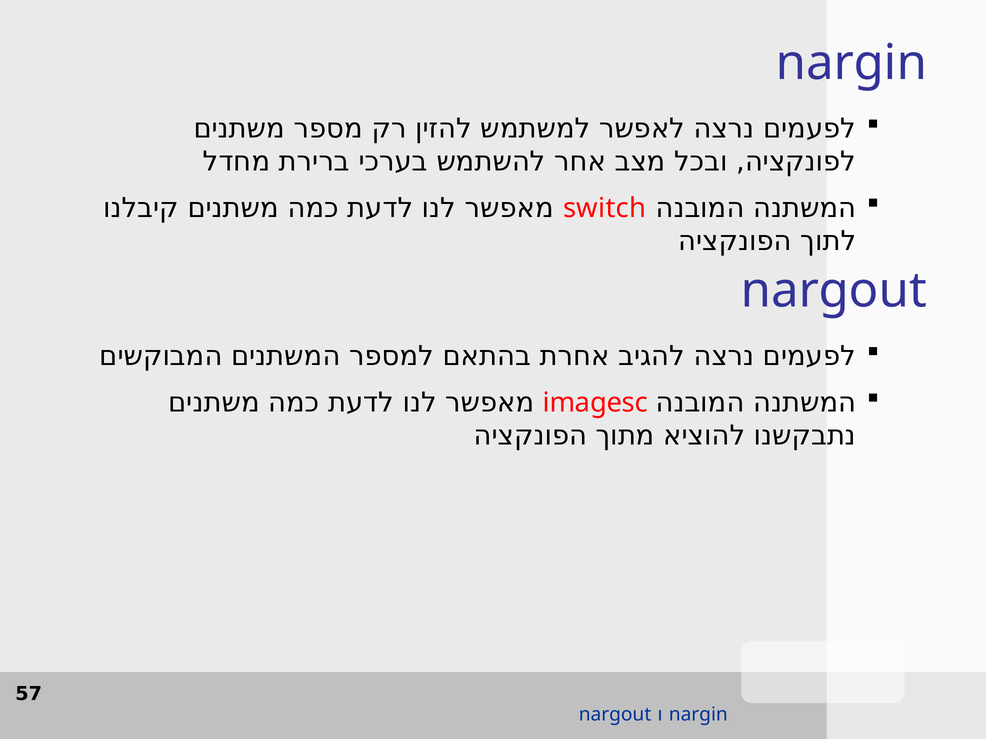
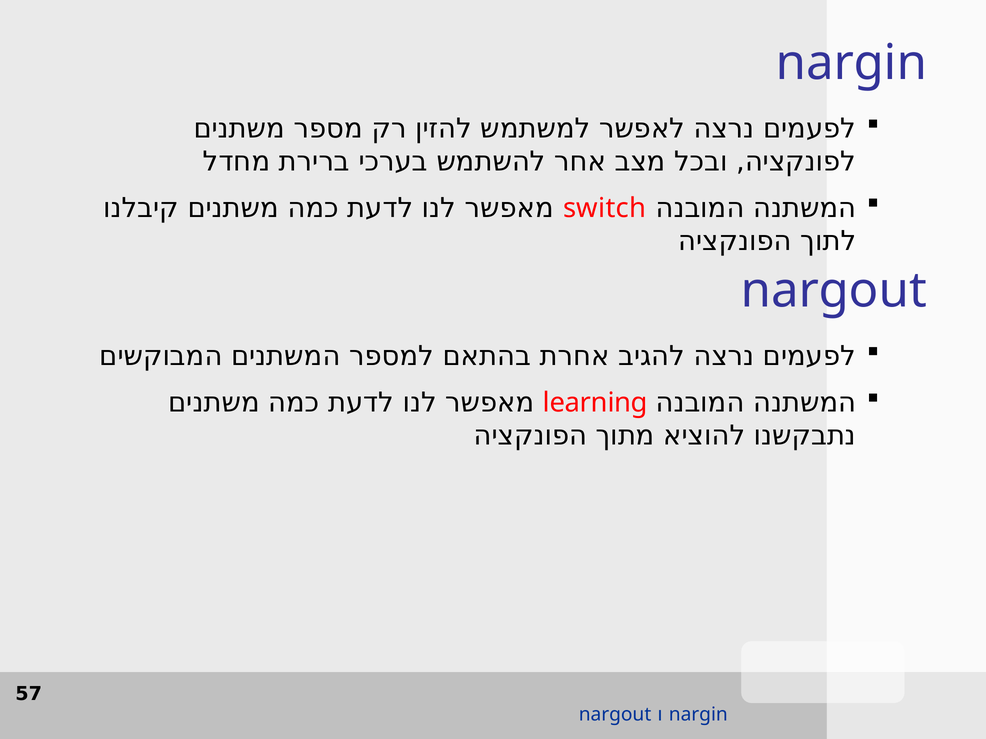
imagesc: imagesc -> learning (595, 403)
